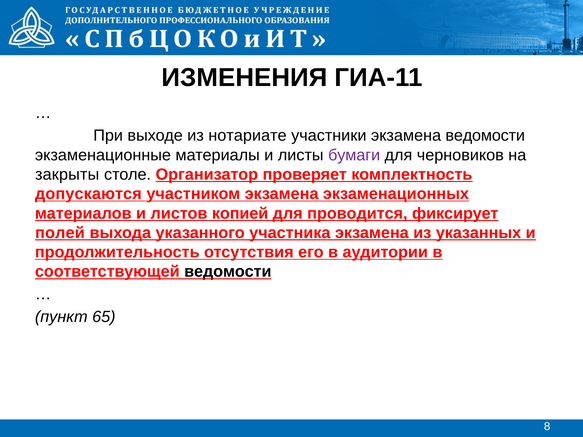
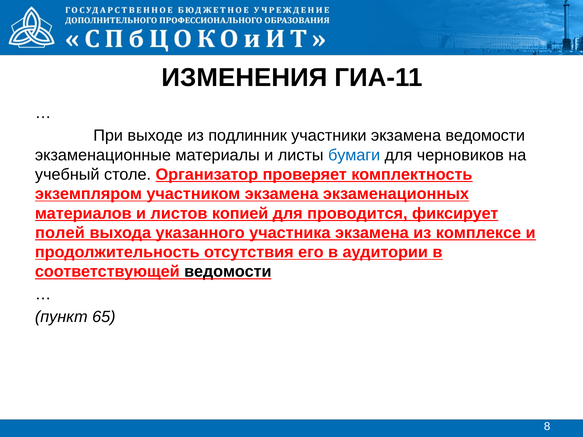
нотариате: нотариате -> подлинник (248, 136)
бумаги colour: purple -> blue (354, 155)
закрыты: закрыты -> учебный (67, 175)
допускаются: допускаются -> экземпляром (88, 194)
указанных: указанных -> комплексе (478, 233)
